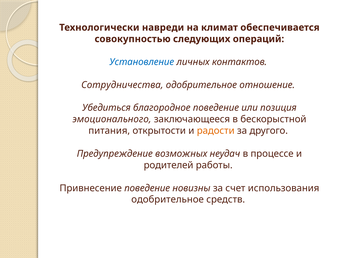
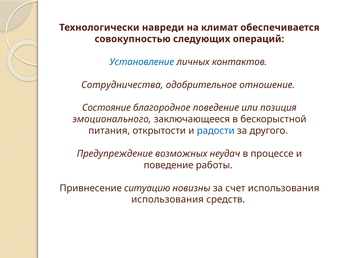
Убедиться: Убедиться -> Состояние (106, 108)
радости colour: orange -> blue (216, 131)
родителей: родителей -> поведение (169, 165)
Привнесение поведение: поведение -> ситуацию (147, 188)
одобрительное: одобрительное -> использования (168, 200)
